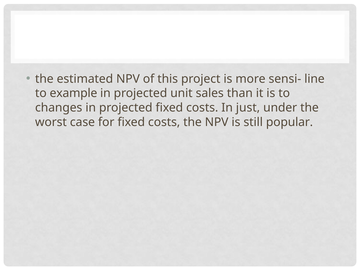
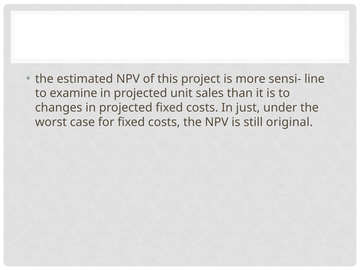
example: example -> examine (73, 93)
popular: popular -> original (289, 122)
